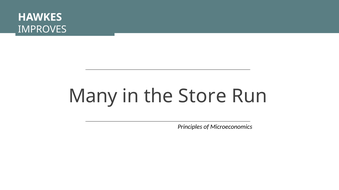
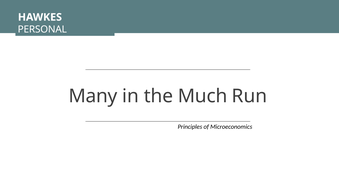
IMPROVES: IMPROVES -> PERSONAL (42, 29)
Store: Store -> Much (203, 97)
